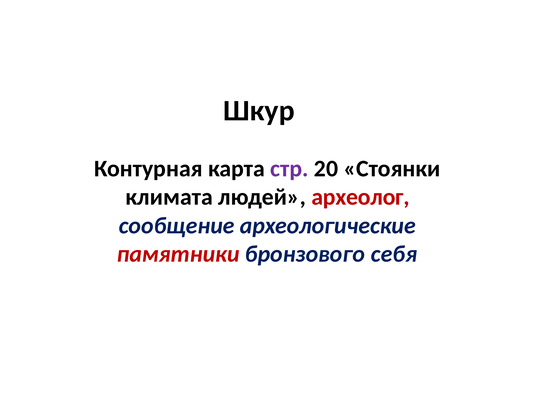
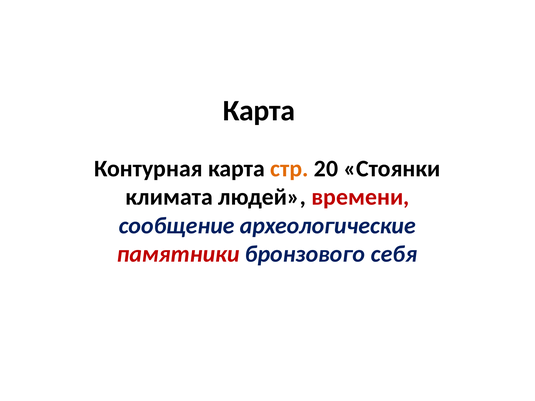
Шкур: Шкур -> Карта (259, 111)
стр colour: purple -> orange (289, 169)
археолог: археолог -> времени (360, 197)
